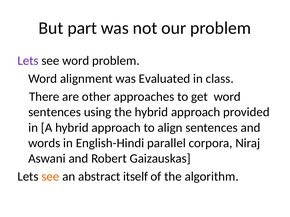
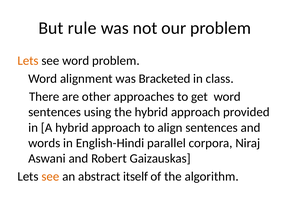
part: part -> rule (82, 28)
Lets colour: purple -> orange (28, 61)
Evaluated: Evaluated -> Bracketed (165, 79)
